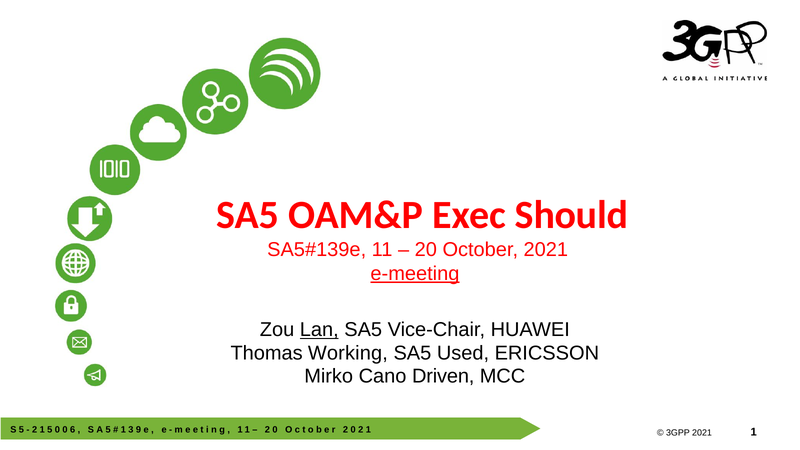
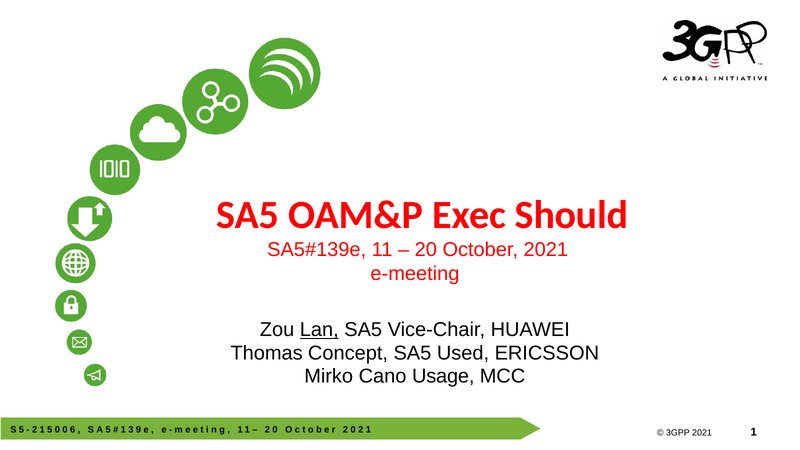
e-meeting underline: present -> none (415, 274)
Working: Working -> Concept (348, 353)
Driven: Driven -> Usage (443, 376)
